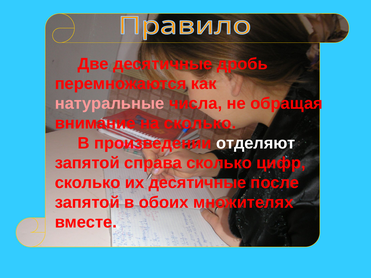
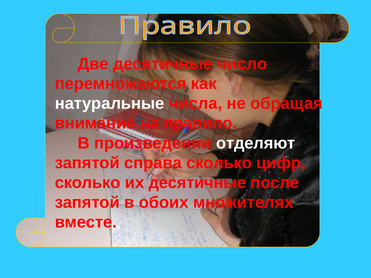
дробь: дробь -> число (242, 64)
натуральные colour: pink -> white (110, 104)
на сколько: сколько -> правило (200, 123)
